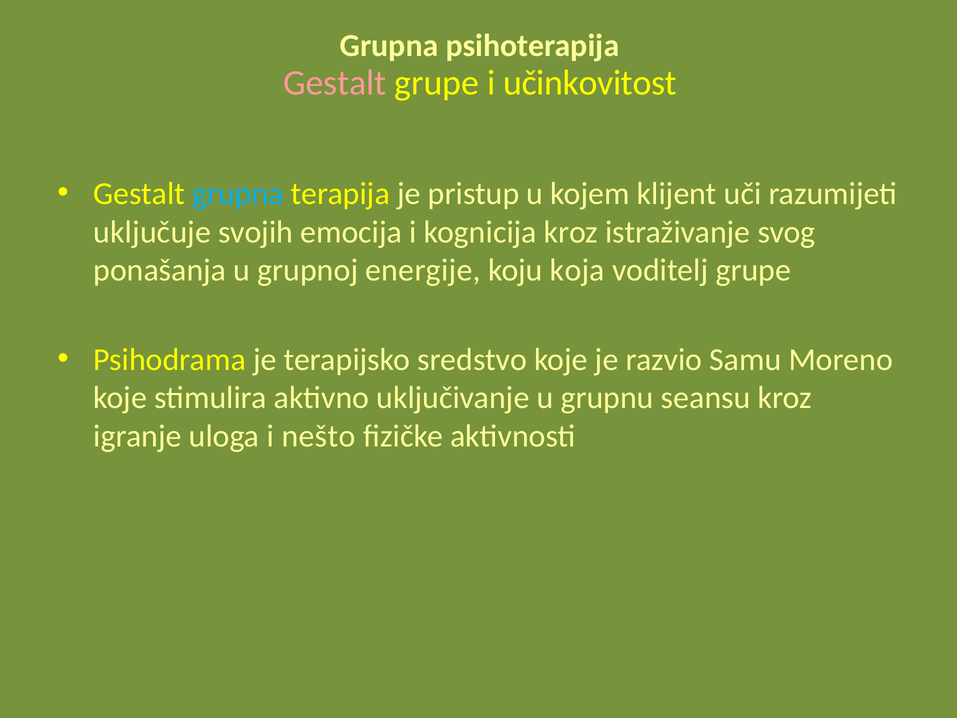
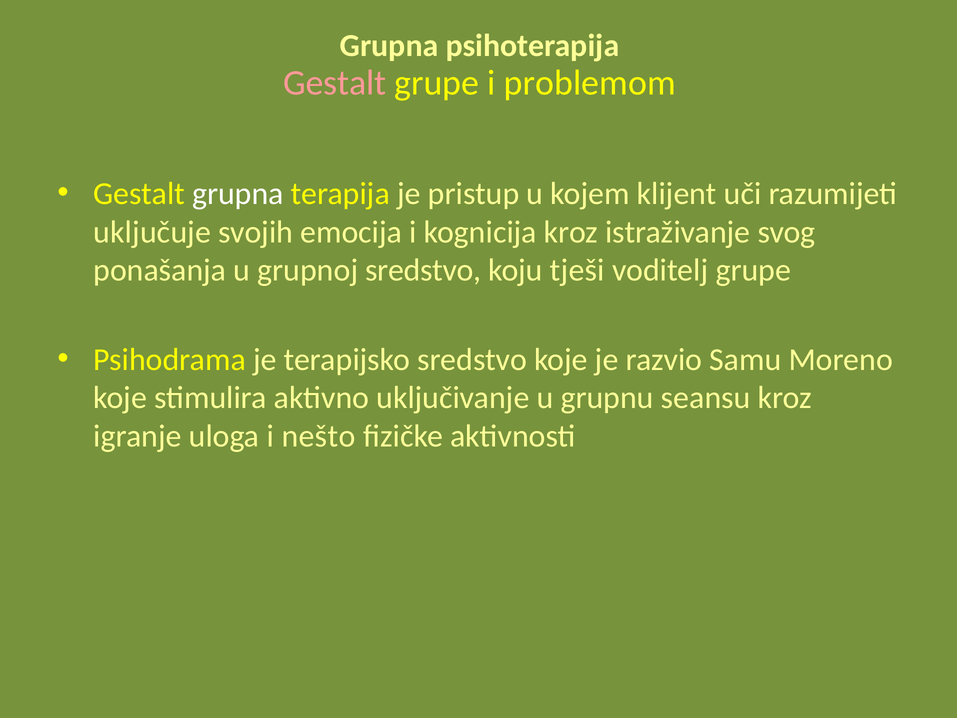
učinkovitost: učinkovitost -> problemom (590, 83)
grupna colour: light blue -> white (238, 194)
grupnoj energije: energije -> sredstvo (423, 270)
koja: koja -> tješi (577, 270)
